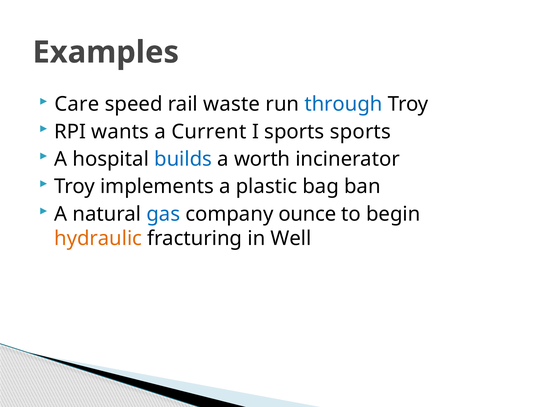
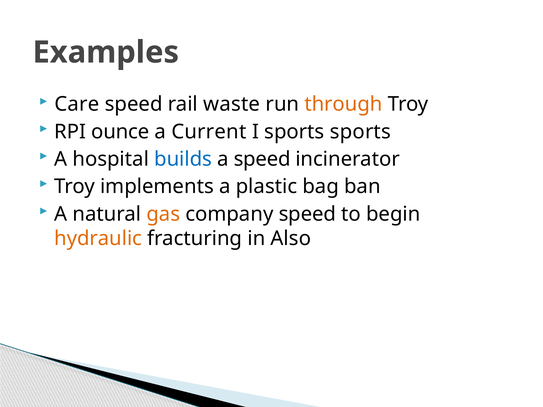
through colour: blue -> orange (343, 104)
wants: wants -> ounce (120, 132)
a worth: worth -> speed (262, 159)
gas colour: blue -> orange (163, 214)
company ounce: ounce -> speed (307, 214)
Well: Well -> Also (291, 239)
